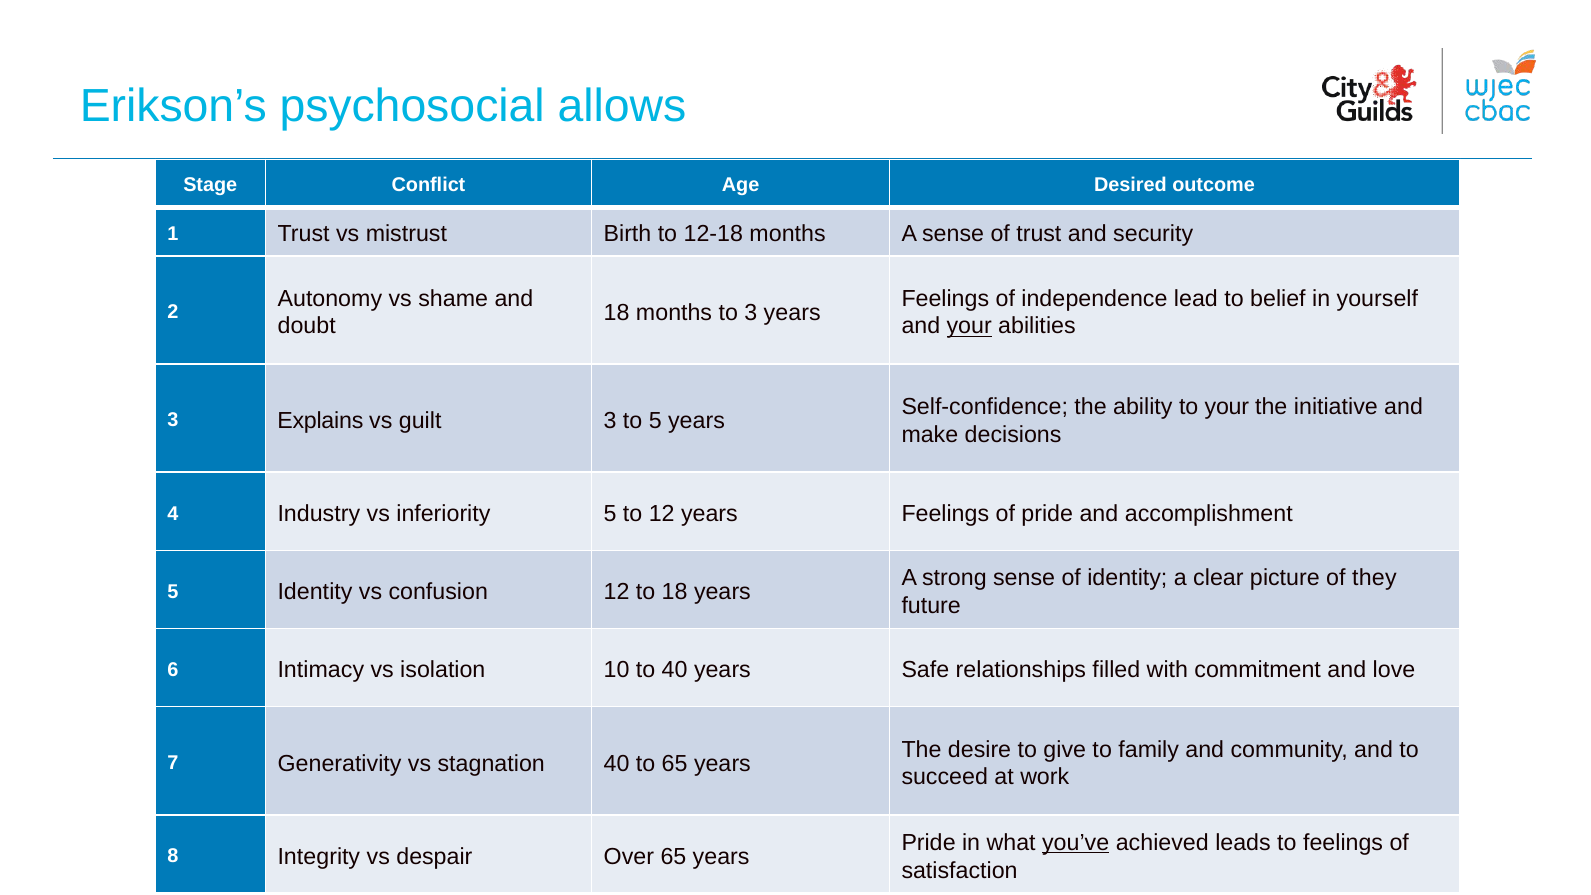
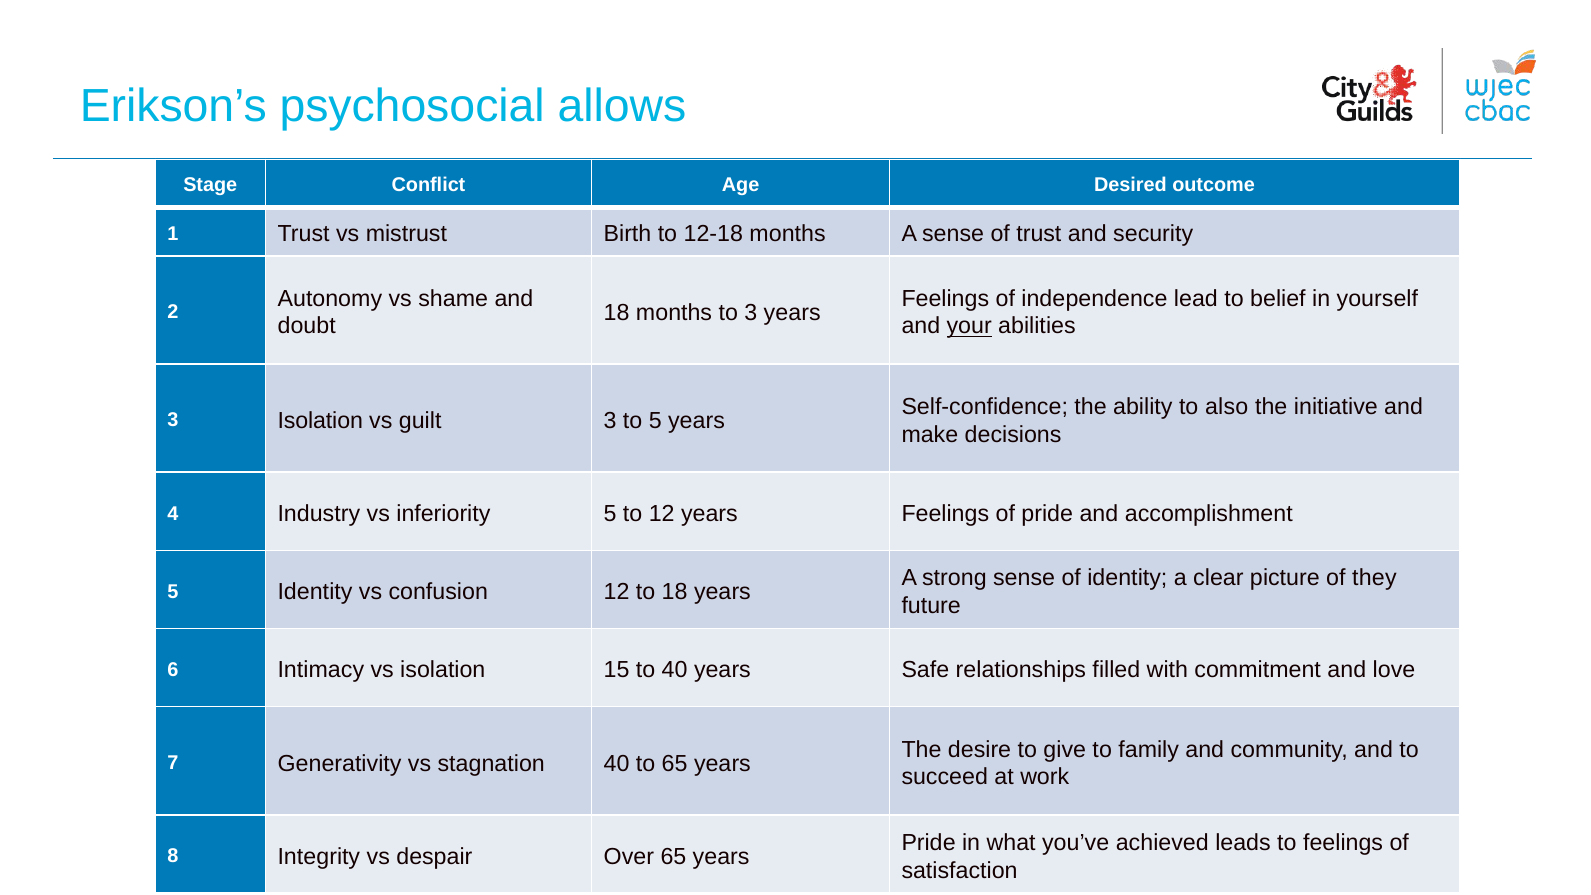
to your: your -> also (1227, 407)
3 Explains: Explains -> Isolation (320, 420)
10: 10 -> 15 (617, 670)
you’ve underline: present -> none (1076, 843)
